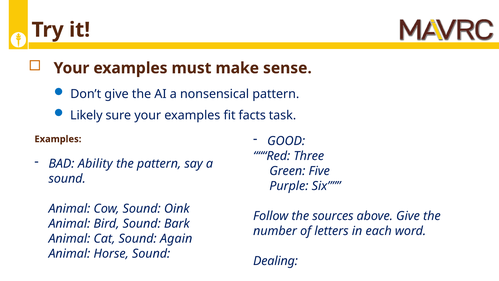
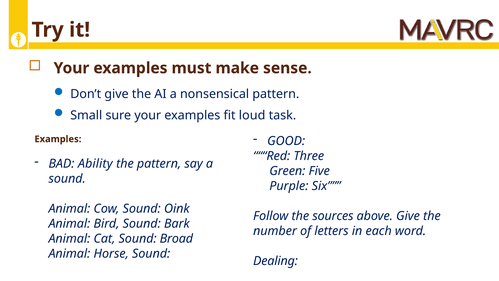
Likely: Likely -> Small (86, 115)
facts: facts -> loud (252, 115)
Again: Again -> Broad (176, 238)
